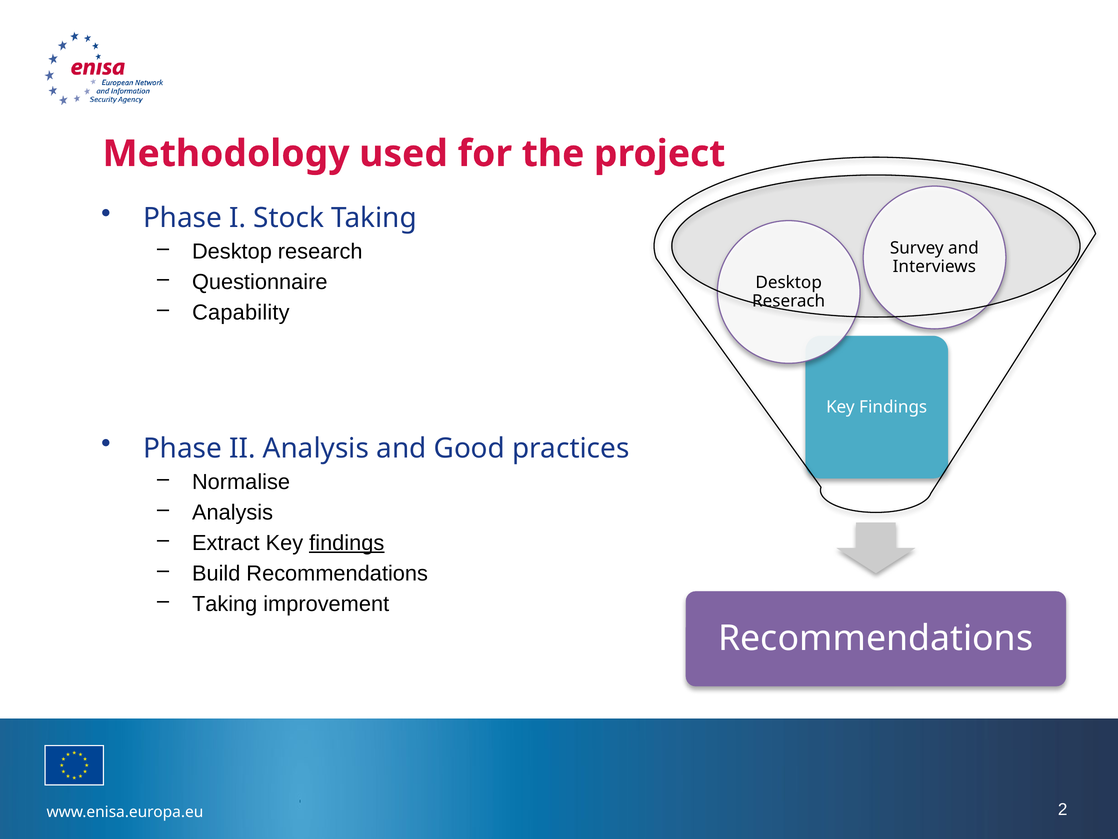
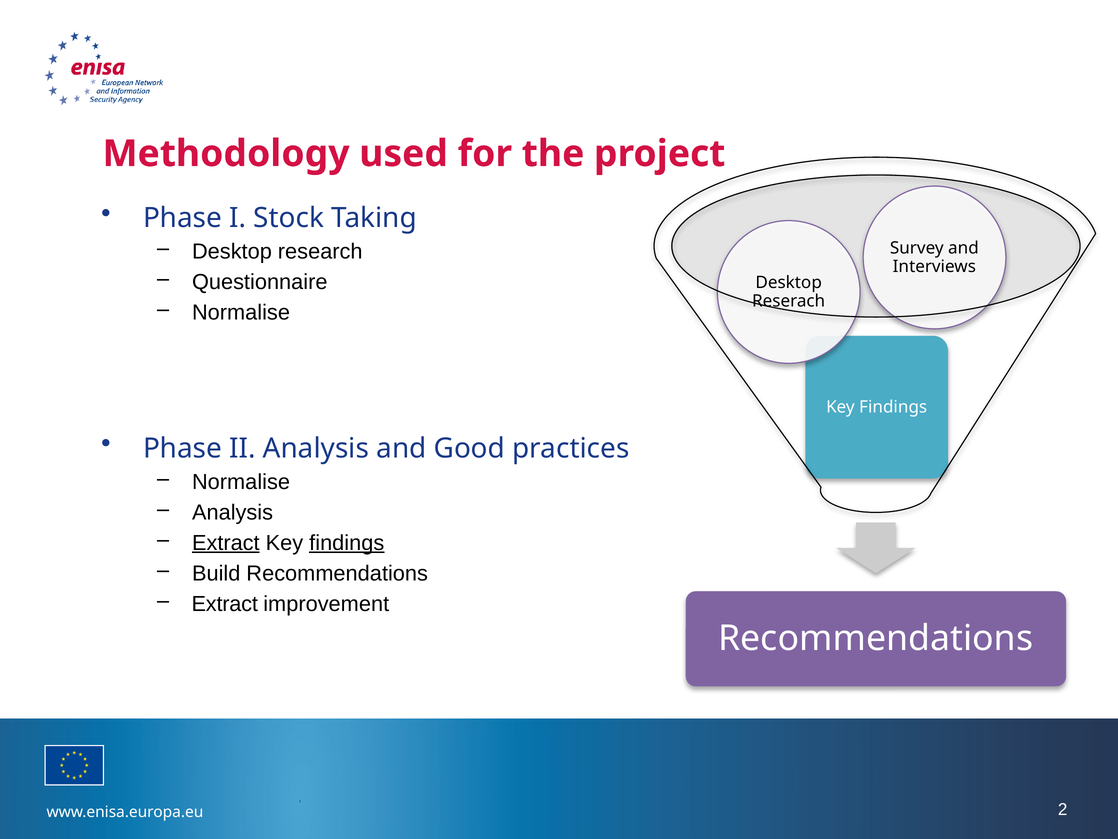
Capability: Capability -> Normalise (241, 312)
Extract underline: none -> present (226, 543)
Taking: Taking -> Extract (225, 604)
